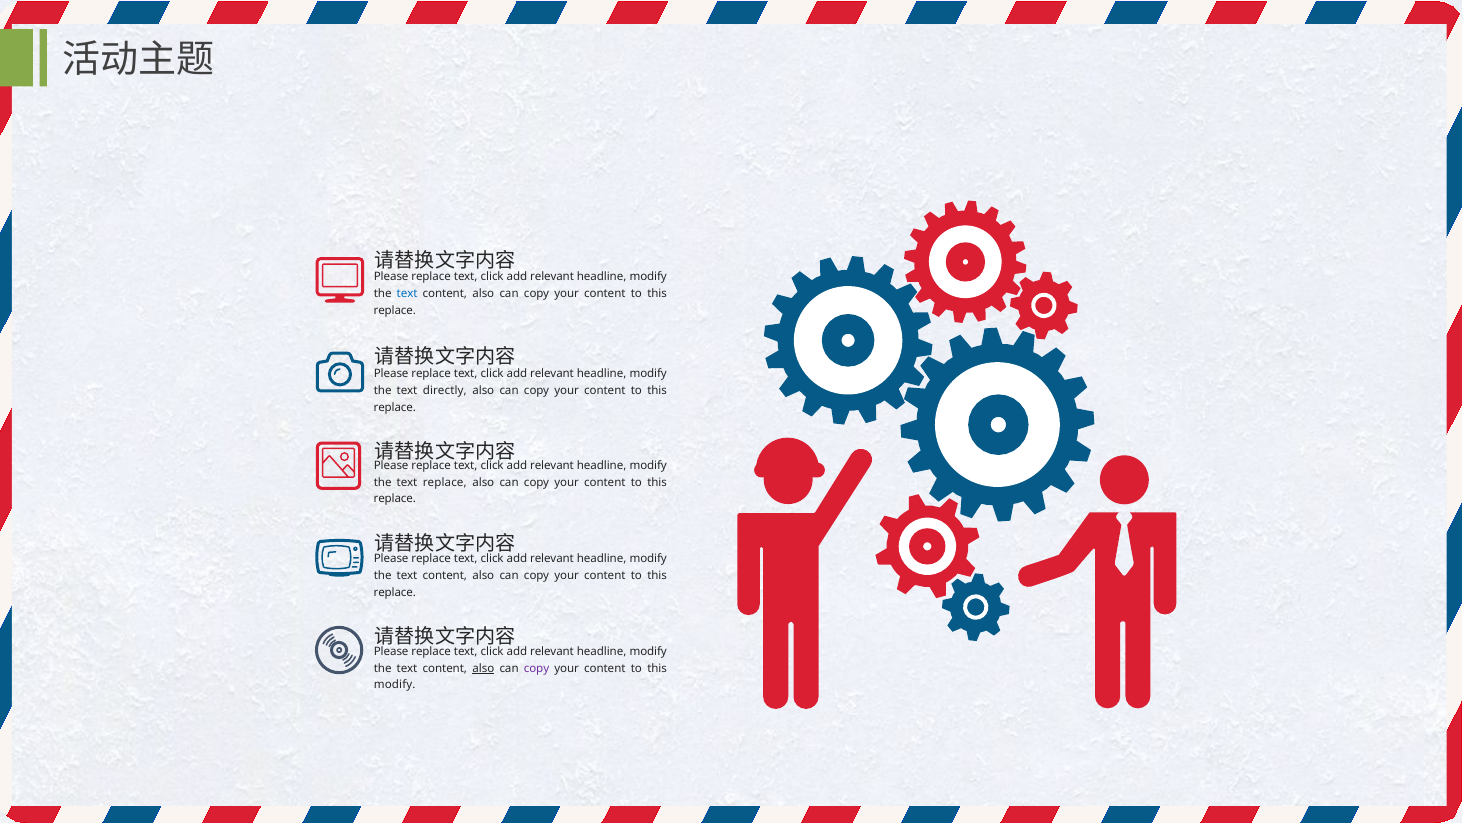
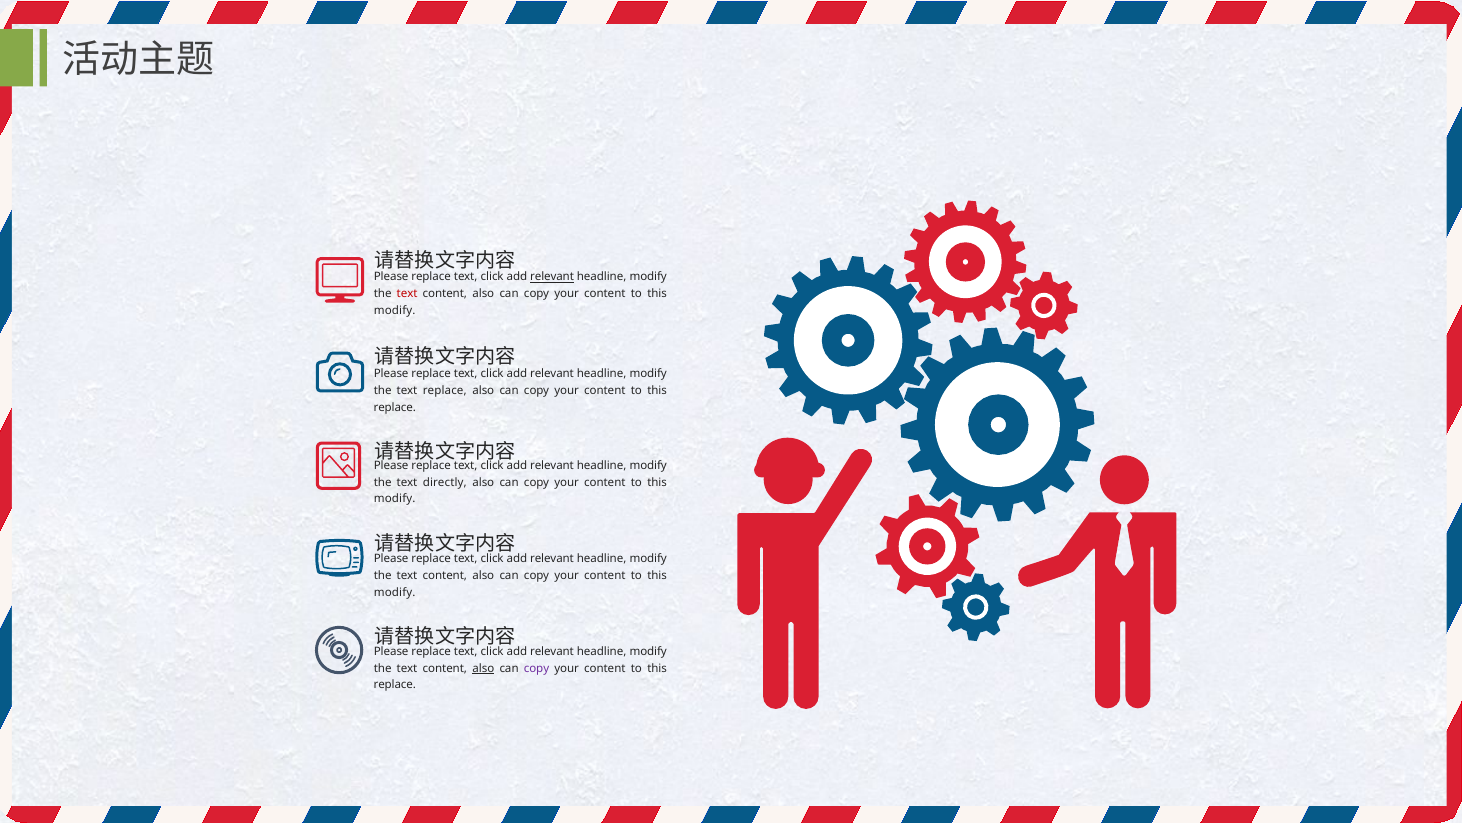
relevant underline: none -> present (552, 277)
text colour: blue -> red (407, 293)
replace: replace -> modify (395, 310)
text directly: directly -> replace (445, 390)
text replace: replace -> directly (445, 482)
replace: replace -> modify (395, 499)
replace: replace -> modify (395, 592)
modify: modify -> replace (395, 684)
